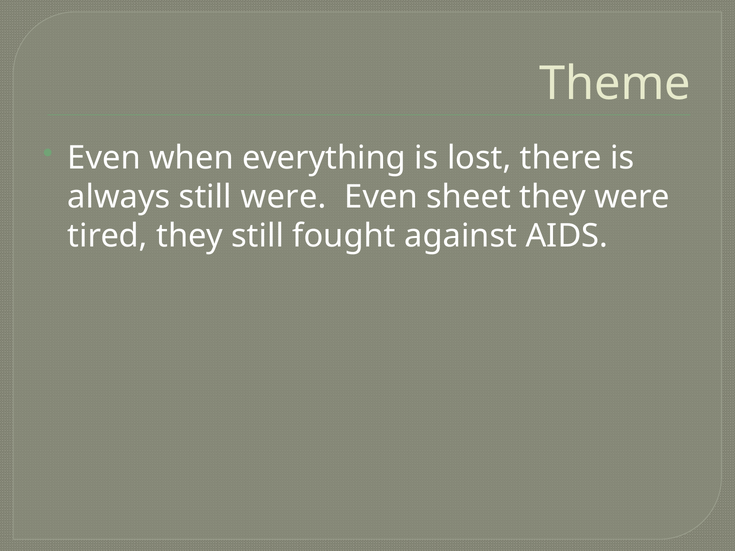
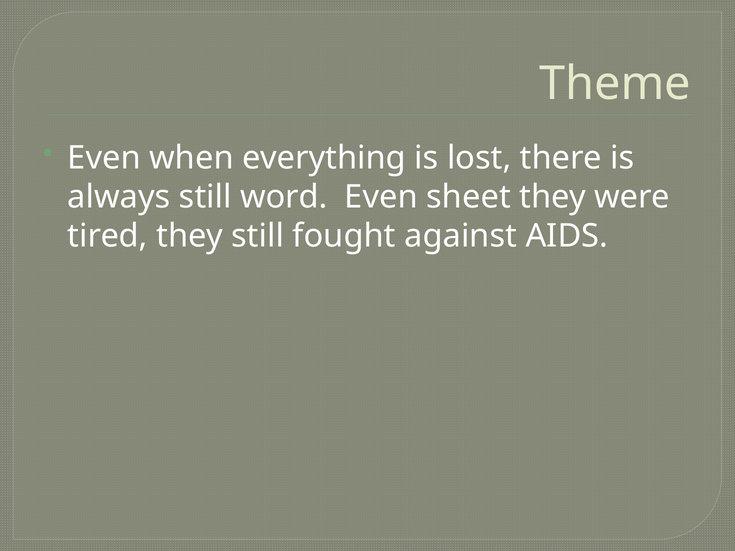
still were: were -> word (284, 197)
